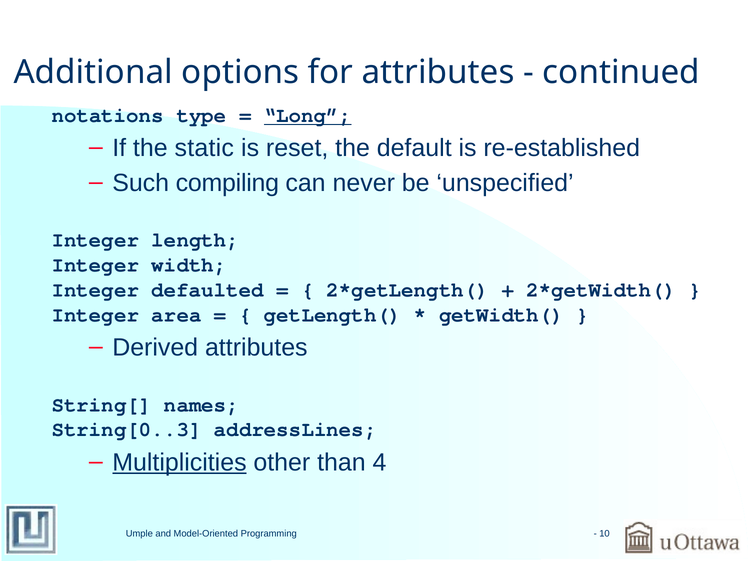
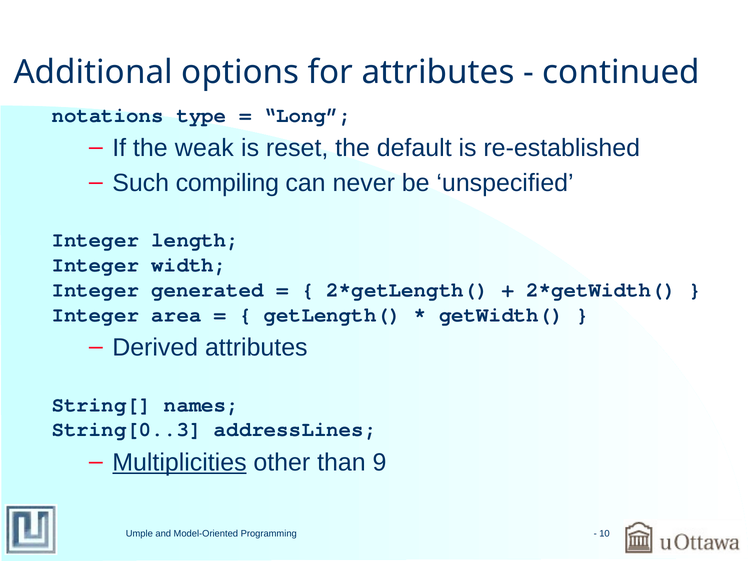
Long underline: present -> none (308, 115)
static: static -> weak (204, 148)
defaulted: defaulted -> generated (208, 290)
4: 4 -> 9 (379, 462)
